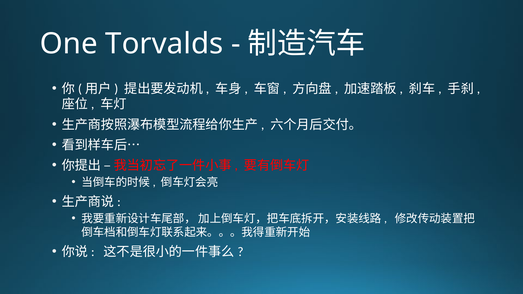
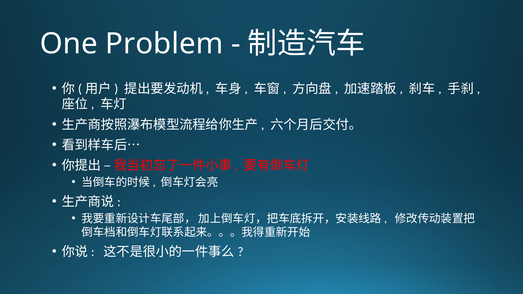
Torvalds: Torvalds -> Problem (164, 44)
